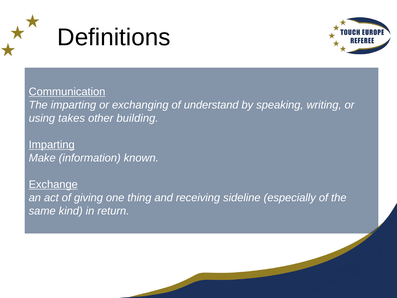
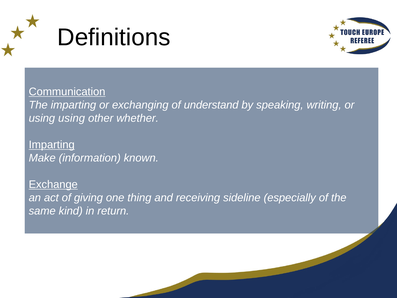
using takes: takes -> using (72, 118)
building: building -> whether (138, 118)
